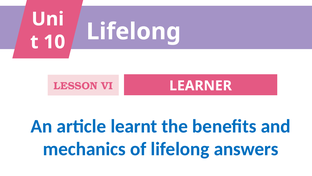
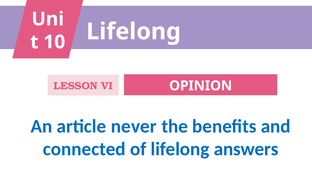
LEARNER: LEARNER -> OPINION (201, 85)
learnt: learnt -> never (134, 126)
mechanics: mechanics -> connected (84, 149)
